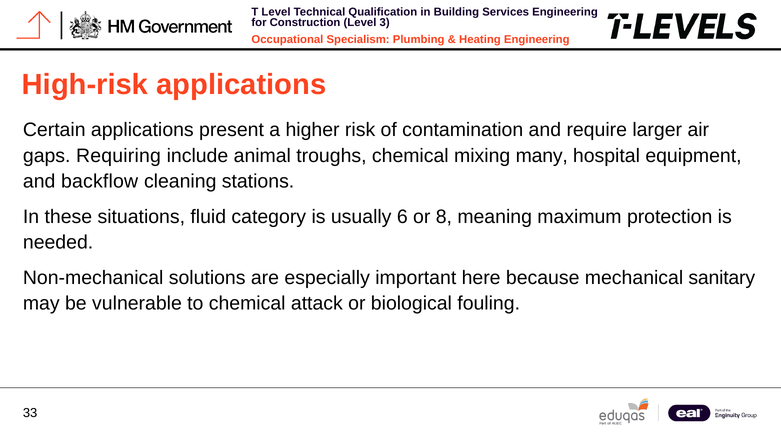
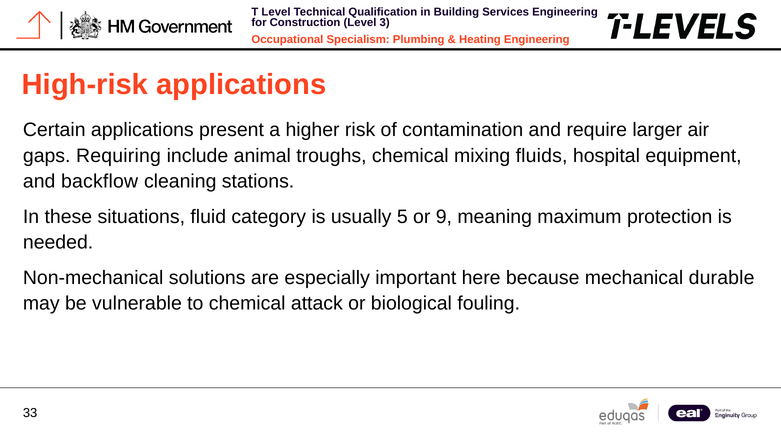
many: many -> fluids (542, 156)
6: 6 -> 5 (402, 217)
8: 8 -> 9 (444, 217)
sanitary: sanitary -> durable (722, 278)
